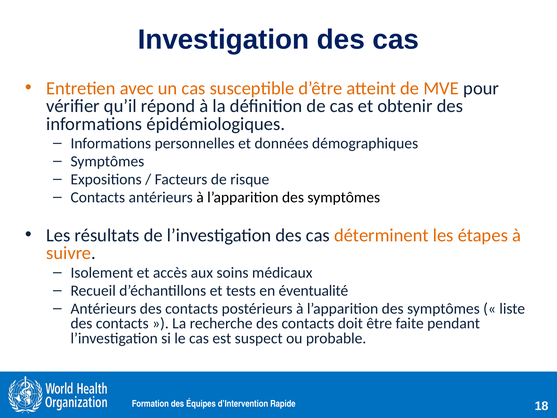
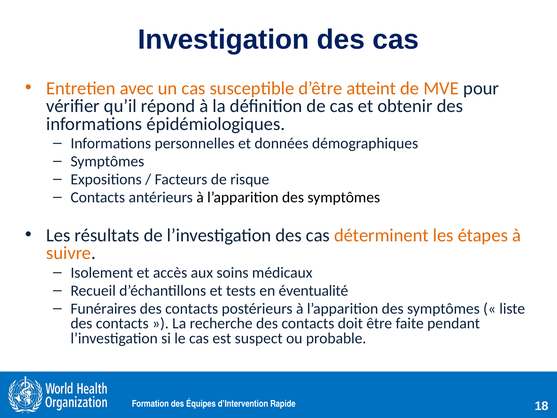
Antérieurs: Antérieurs -> Funéraires (103, 308)
